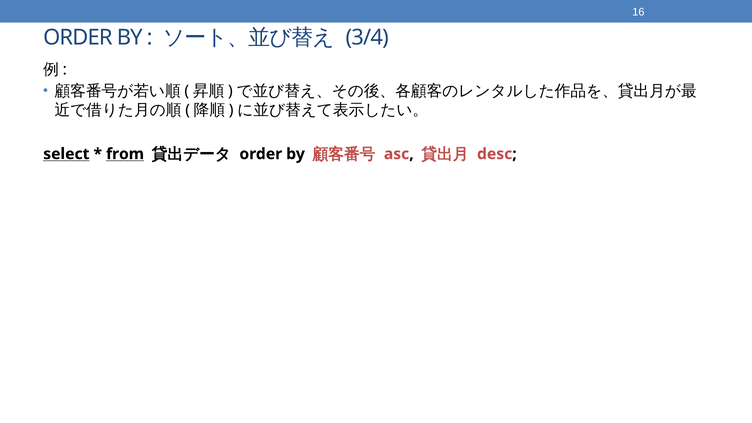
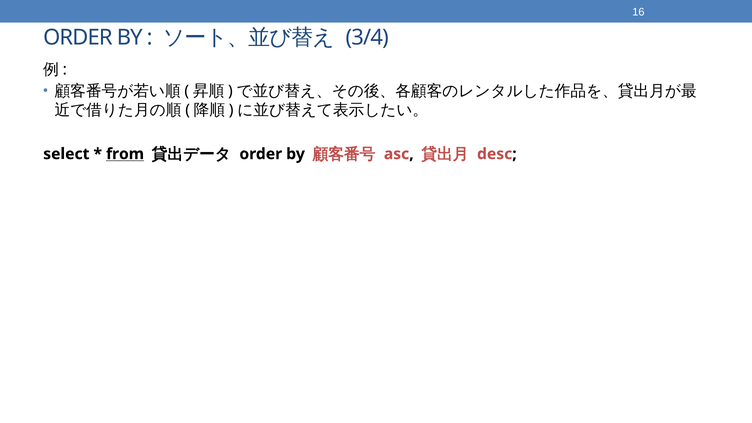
select underline: present -> none (66, 154)
